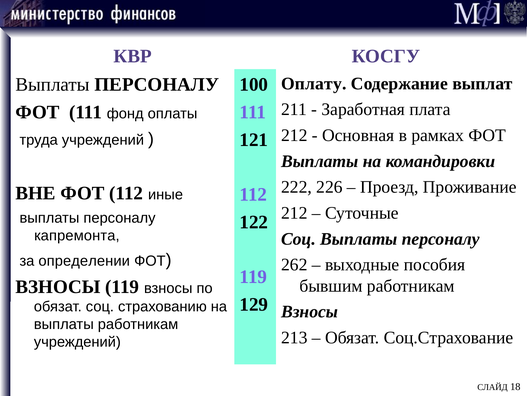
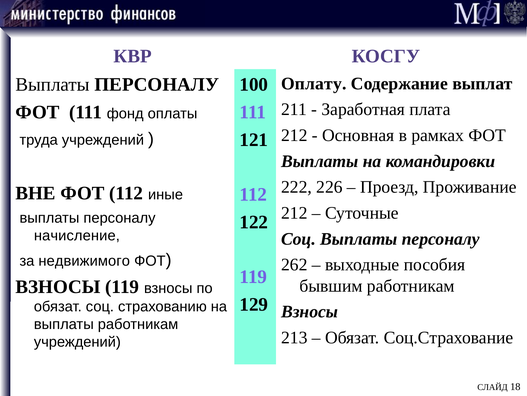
капремонта: капремонта -> начисление (77, 235)
определении: определении -> недвижимого (84, 260)
